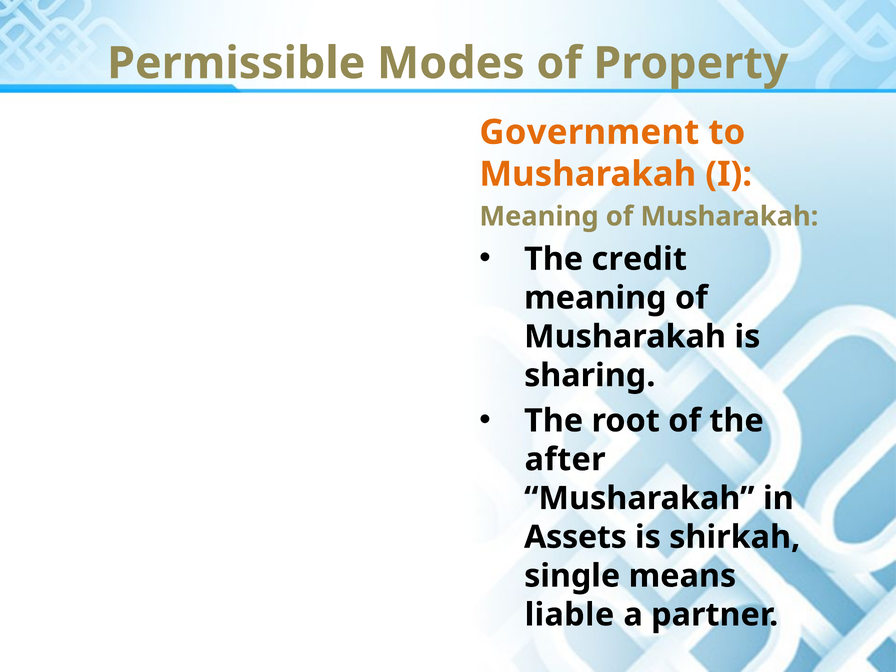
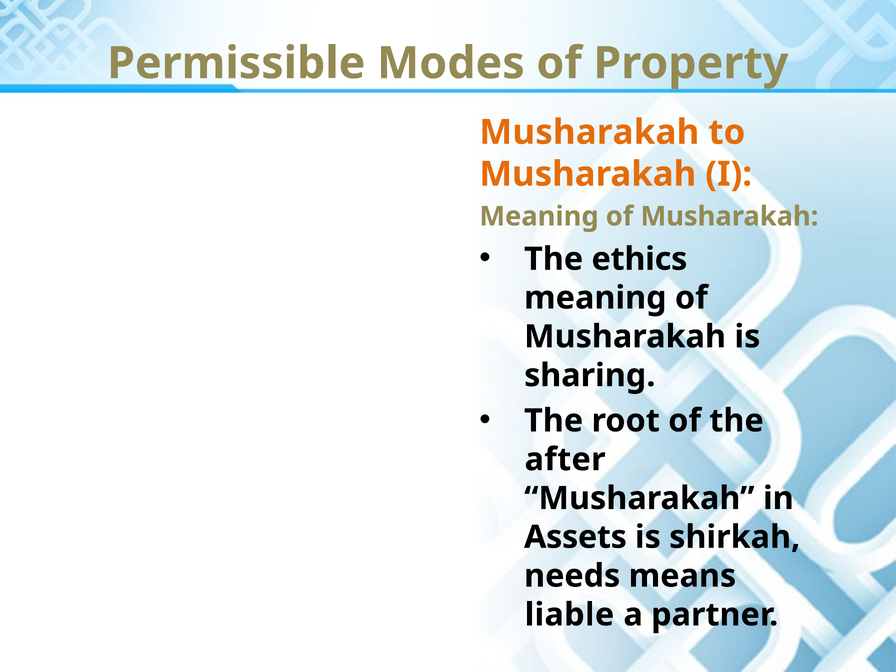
Government: Government -> Musharakah (589, 132)
credit: credit -> ethics (639, 259)
single: single -> needs (572, 576)
